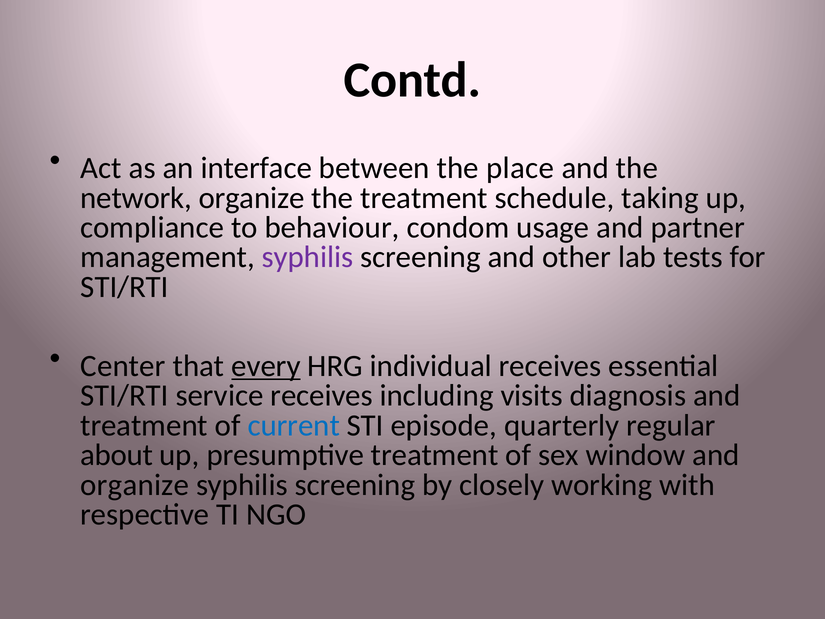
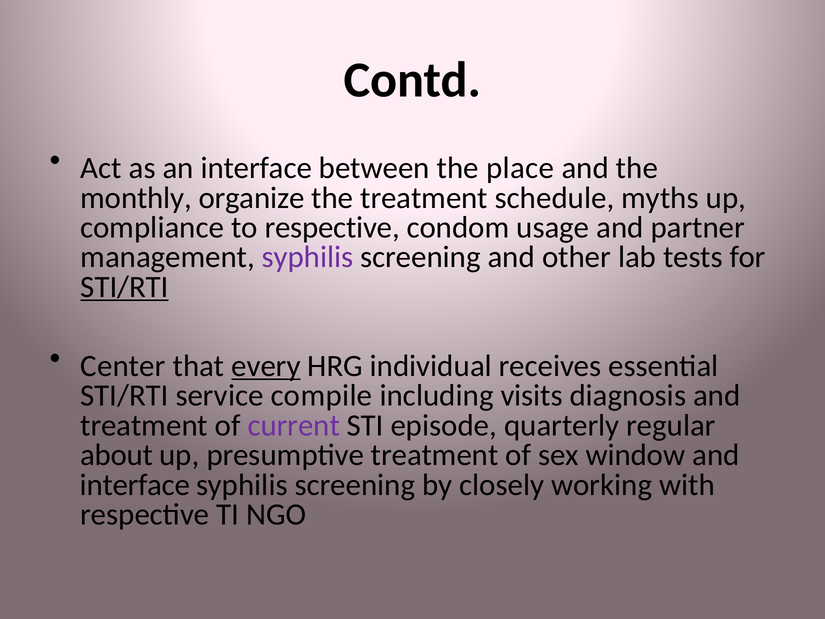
network: network -> monthly (136, 198)
taking: taking -> myths (660, 198)
to behaviour: behaviour -> respective (332, 227)
STI/RTI underline: none -> present (124, 287)
service receives: receives -> compile (321, 396)
current colour: blue -> purple (294, 425)
organize: organize -> interface (135, 485)
